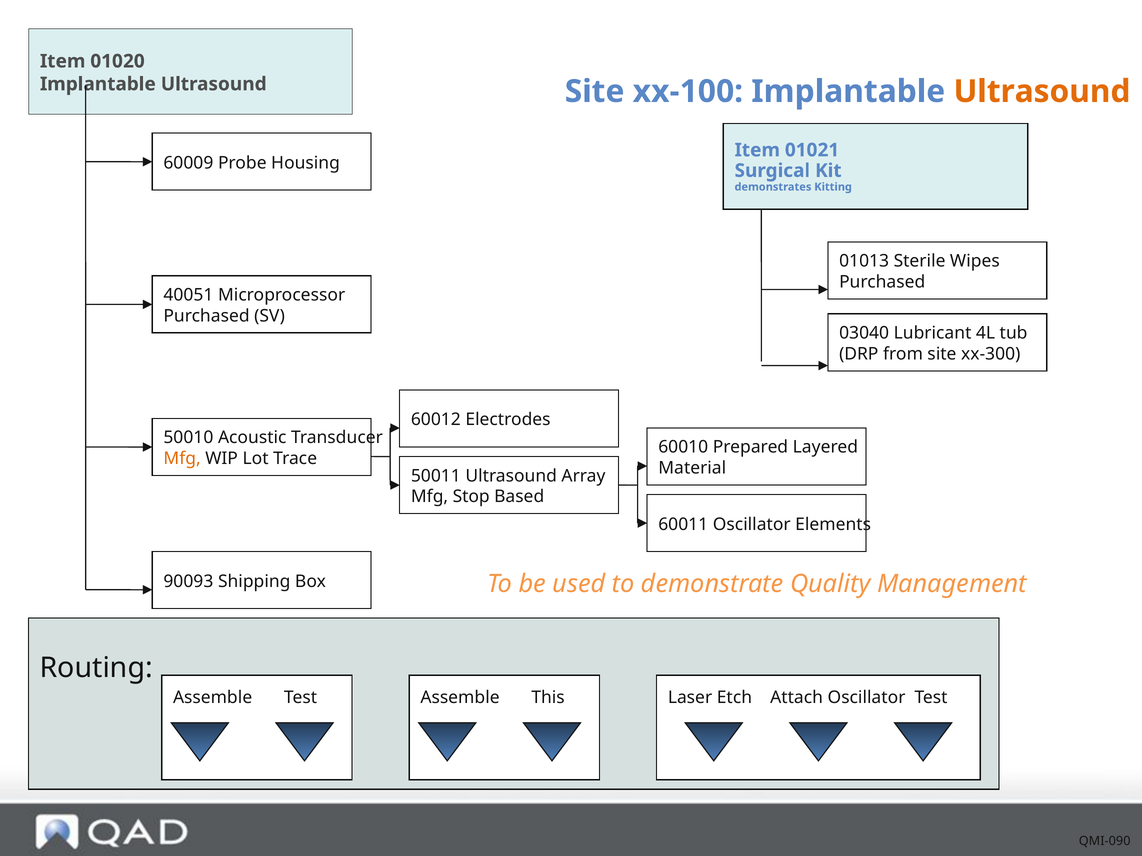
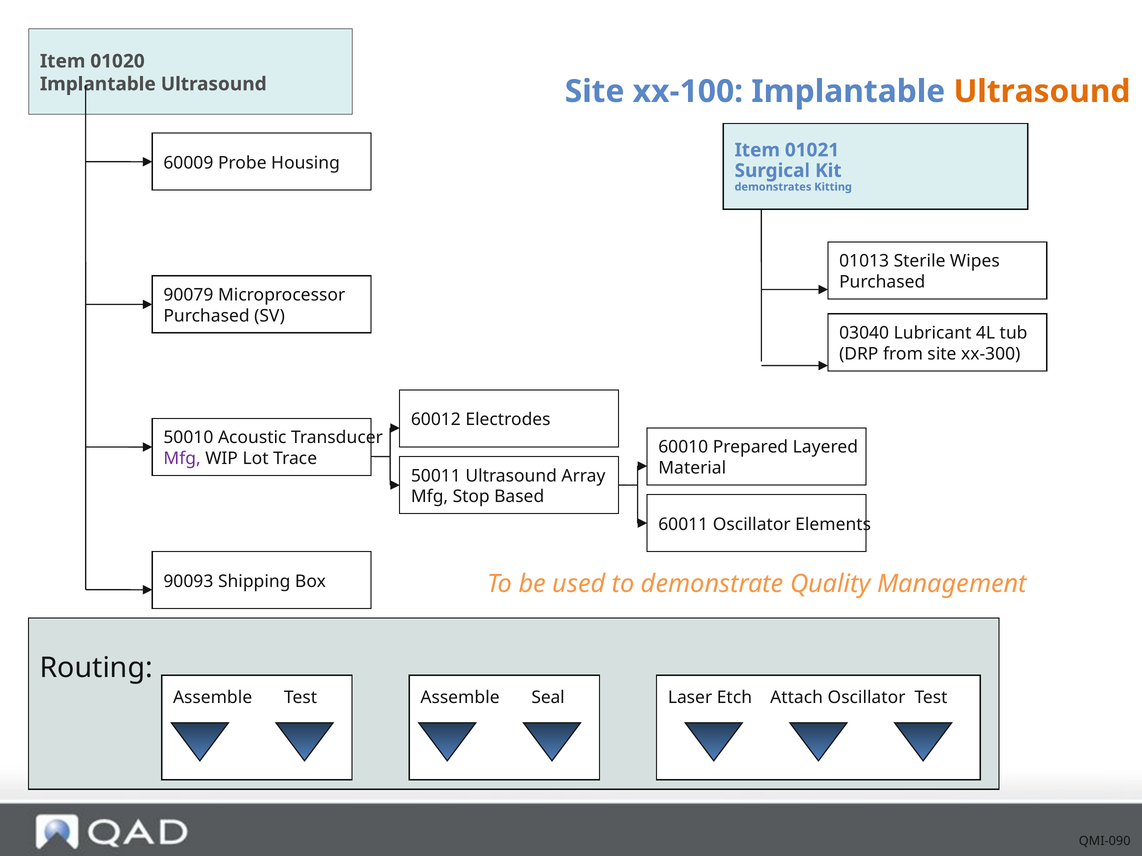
40051: 40051 -> 90079 (188, 295)
Mfg colour: orange -> purple (182, 459)
This: This -> Seal (548, 698)
